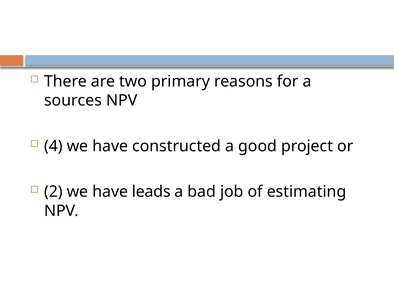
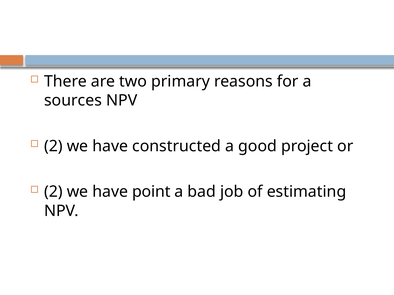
4: 4 -> 2 (53, 146)
leads: leads -> point (151, 192)
